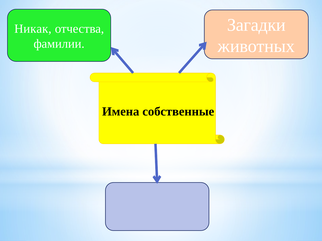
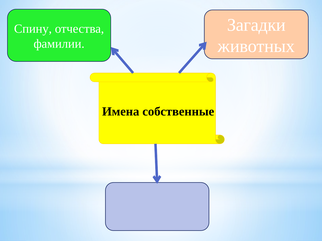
Никак: Никак -> Спину (33, 29)
